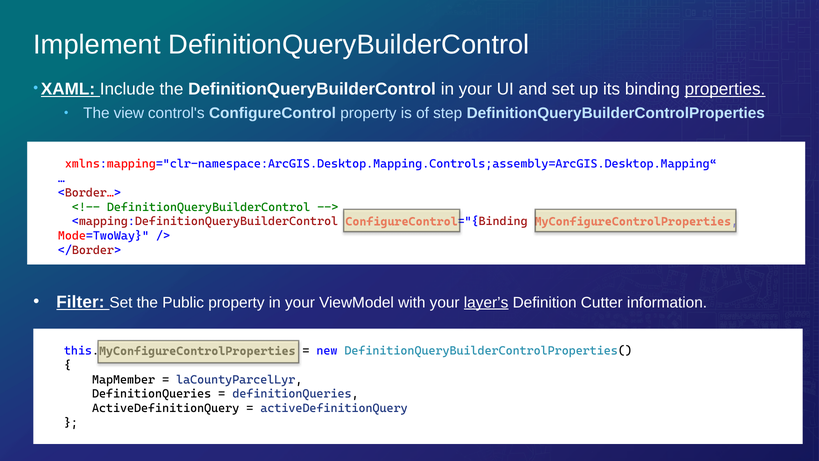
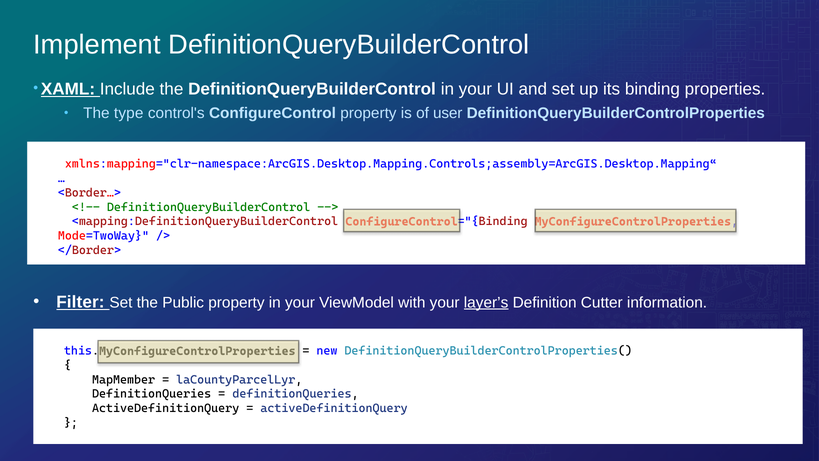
properties underline: present -> none (725, 89)
view: view -> type (129, 113)
step: step -> user (448, 113)
